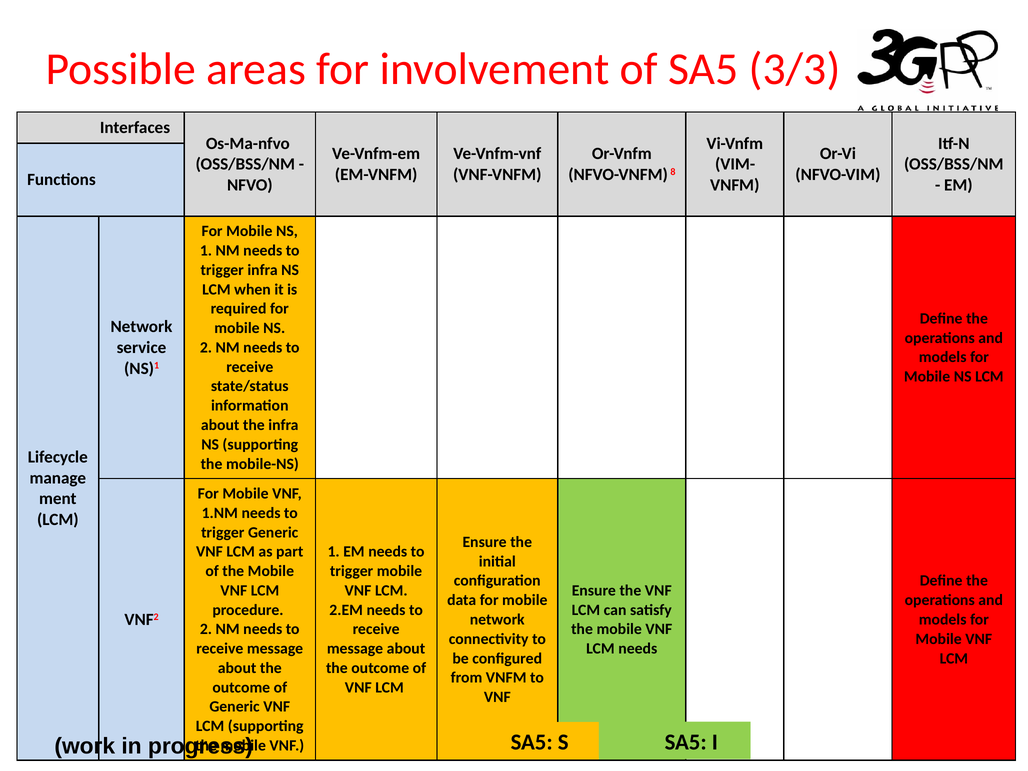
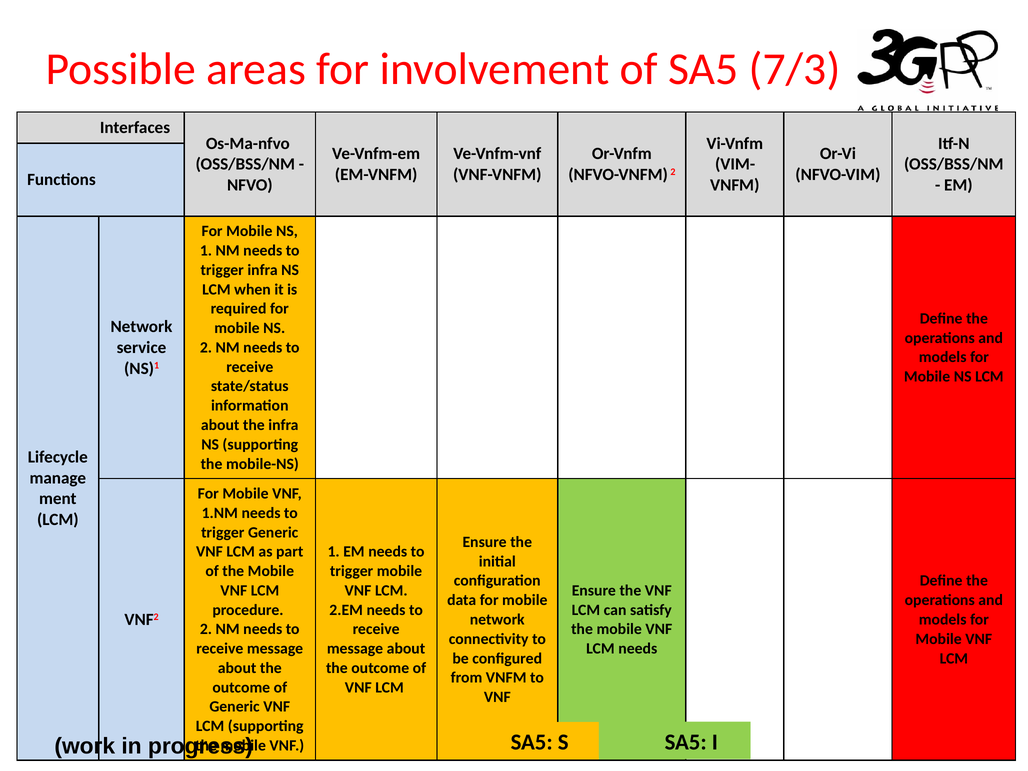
3/3: 3/3 -> 7/3 (795, 69)
NFVO-VNFM 8: 8 -> 2 (673, 172)
